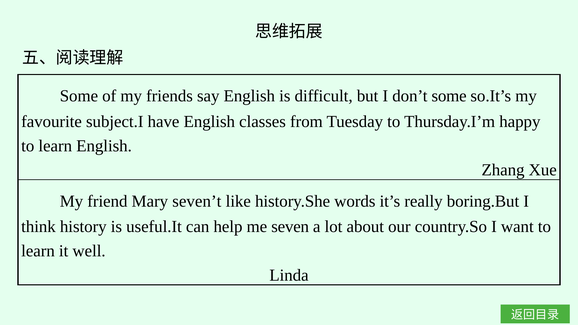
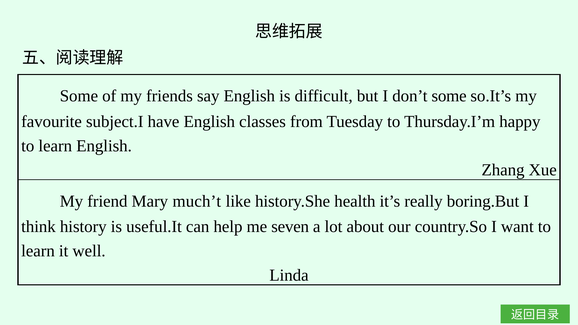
seven’t: seven’t -> much’t (197, 201)
words: words -> health (355, 201)
